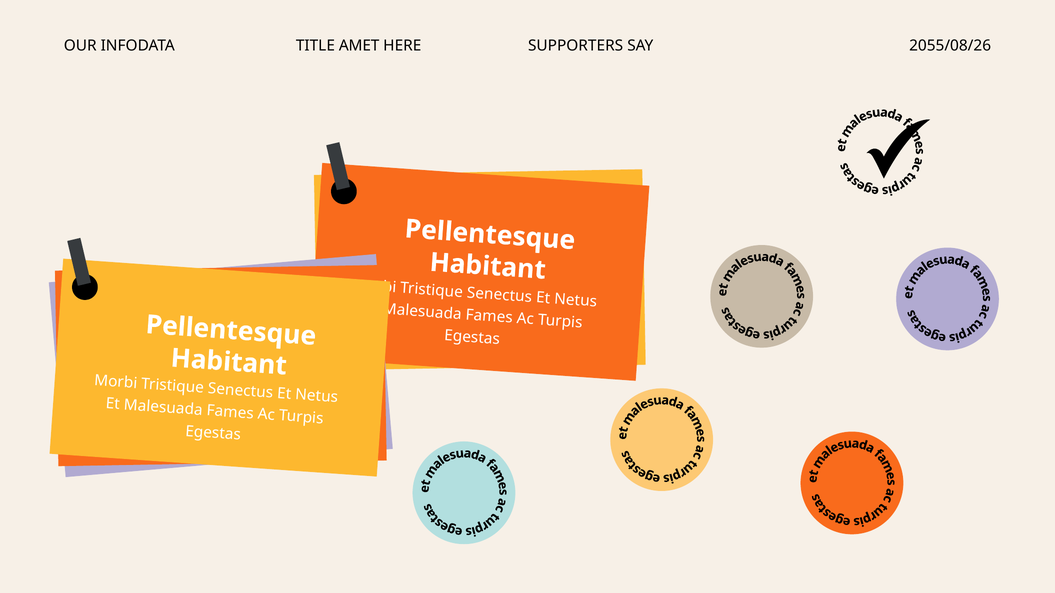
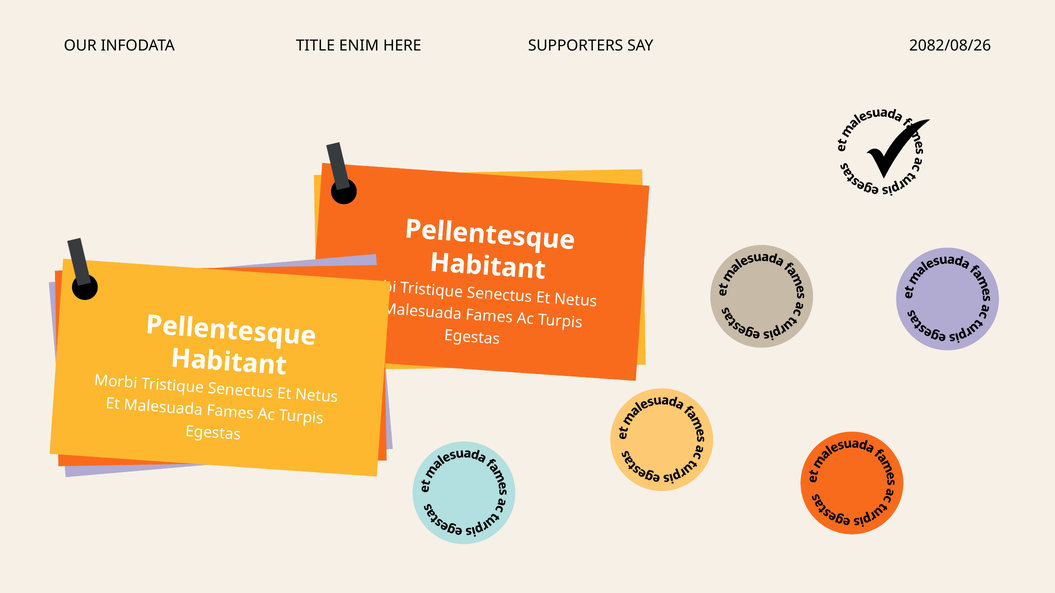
AMET: AMET -> ENIM (359, 46)
2055/08/26: 2055/08/26 -> 2082/08/26 (950, 46)
